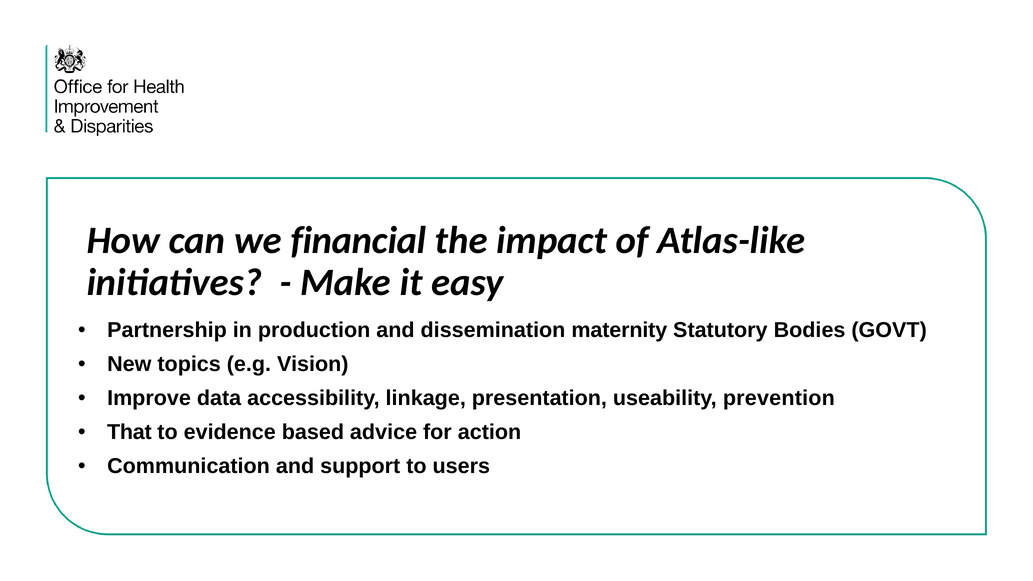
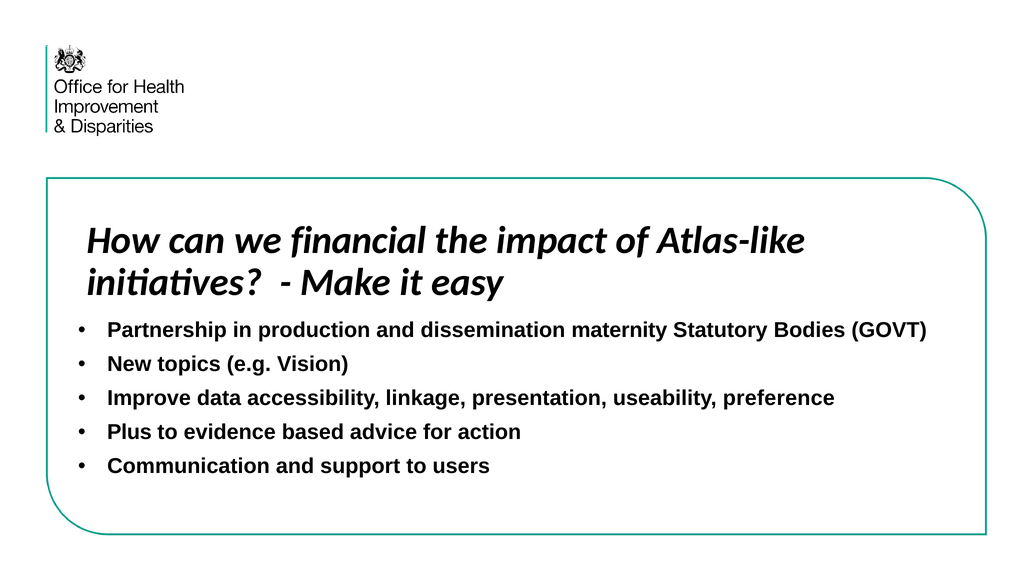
prevention: prevention -> preference (779, 398)
That: That -> Plus (129, 432)
